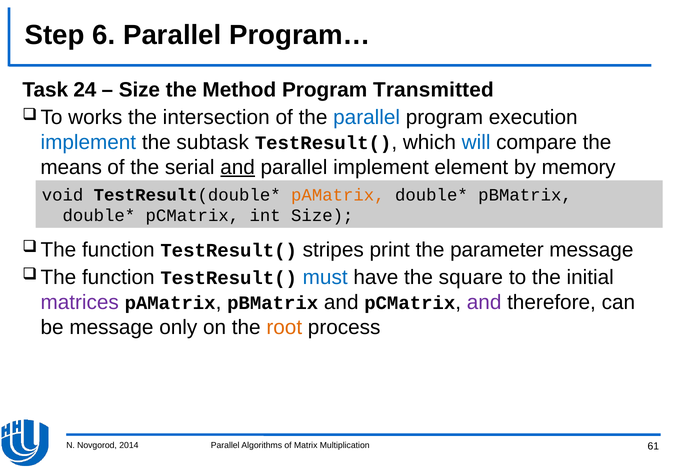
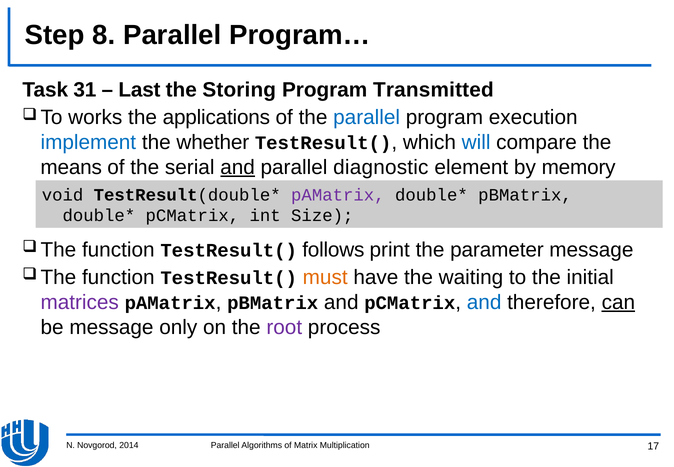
6: 6 -> 8 (104, 35)
24: 24 -> 31 (85, 90)
Size: Size -> Last (139, 90)
Method: Method -> Storing (239, 90)
intersection: intersection -> applications (216, 117)
subtask: subtask -> whether (213, 142)
parallel implement: implement -> diagnostic (381, 167)
pAMatrix colour: orange -> purple (338, 195)
stripes: stripes -> follows (333, 250)
must colour: blue -> orange (325, 277)
square: square -> waiting (471, 277)
and colour: purple -> blue (484, 302)
can underline: none -> present (618, 302)
root colour: orange -> purple (284, 327)
61: 61 -> 17 (653, 446)
